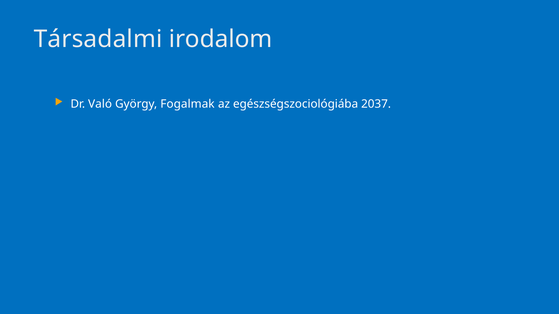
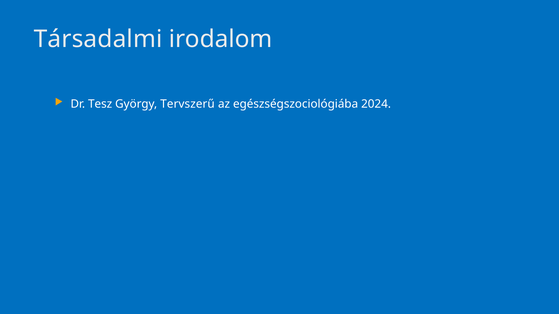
Való: Való -> Tesz (100, 104)
Fogalmak: Fogalmak -> Tervszerű (187, 104)
2037: 2037 -> 2024 (376, 104)
